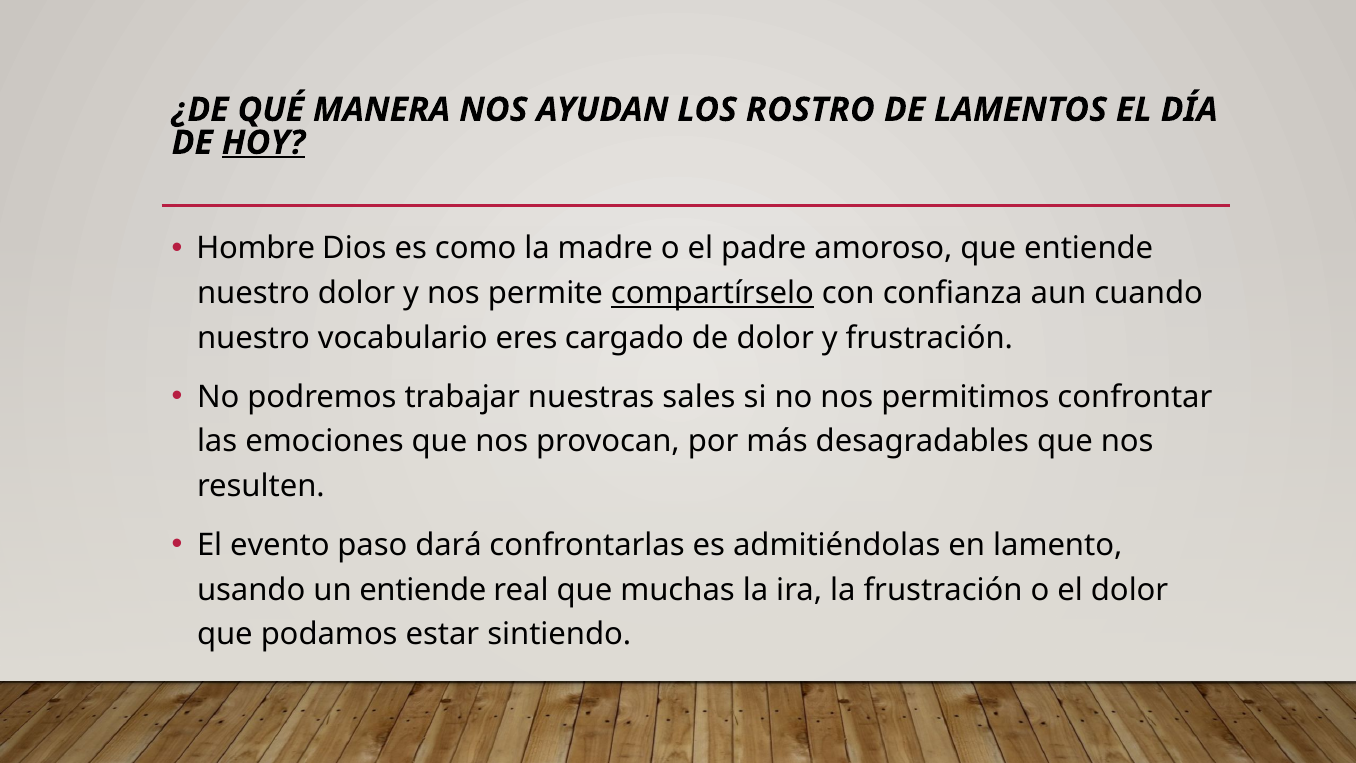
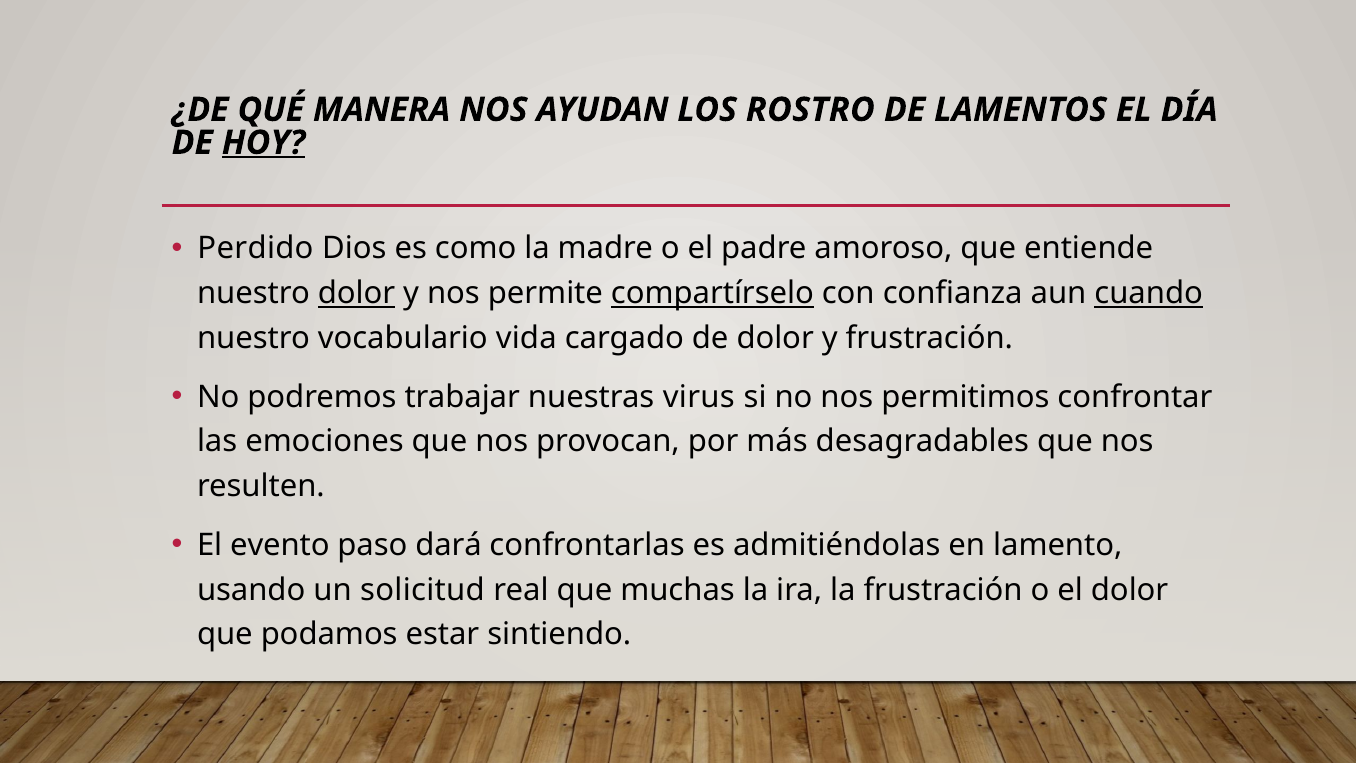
Hombre: Hombre -> Perdido (256, 248)
dolor underline: none -> present (357, 293)
cuando underline: none -> present (1149, 293)
eres: eres -> vida (526, 338)
sales: sales -> virus (699, 397)
un entiende: entiende -> solicitud (423, 590)
